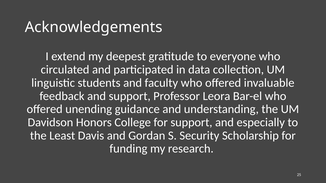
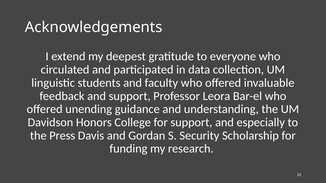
Least: Least -> Press (62, 136)
